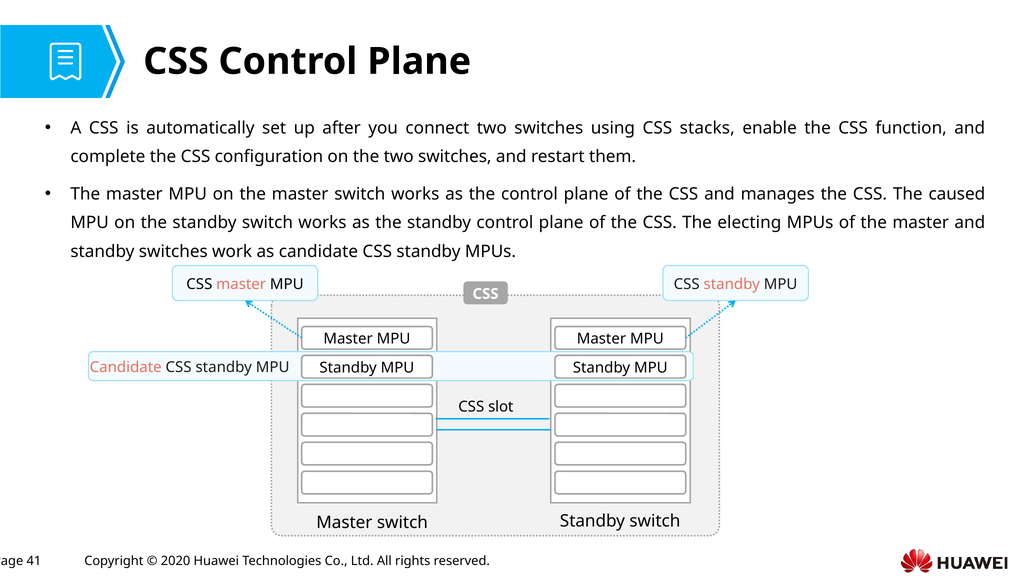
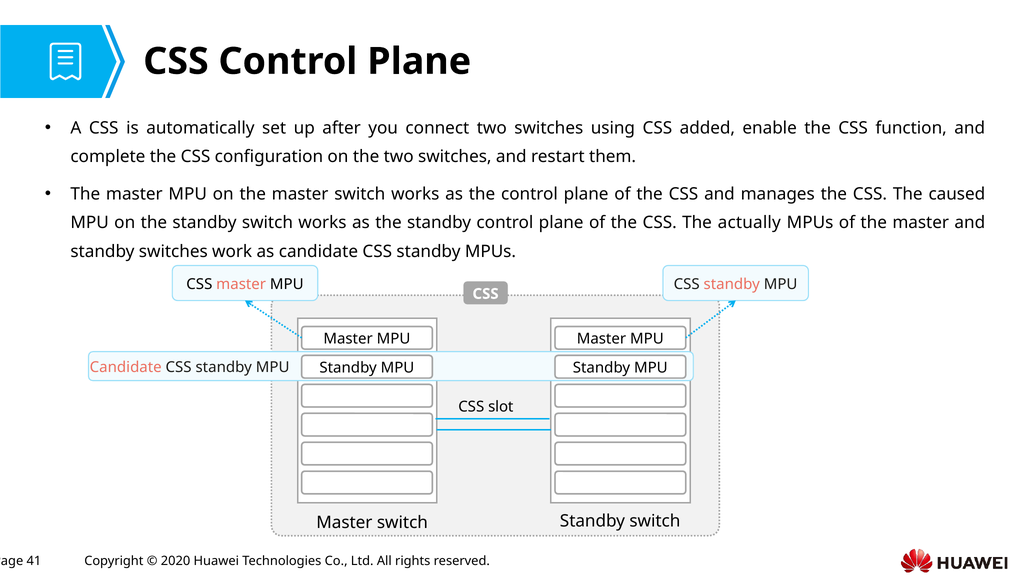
stacks: stacks -> added (707, 128)
electing: electing -> actually (749, 223)
